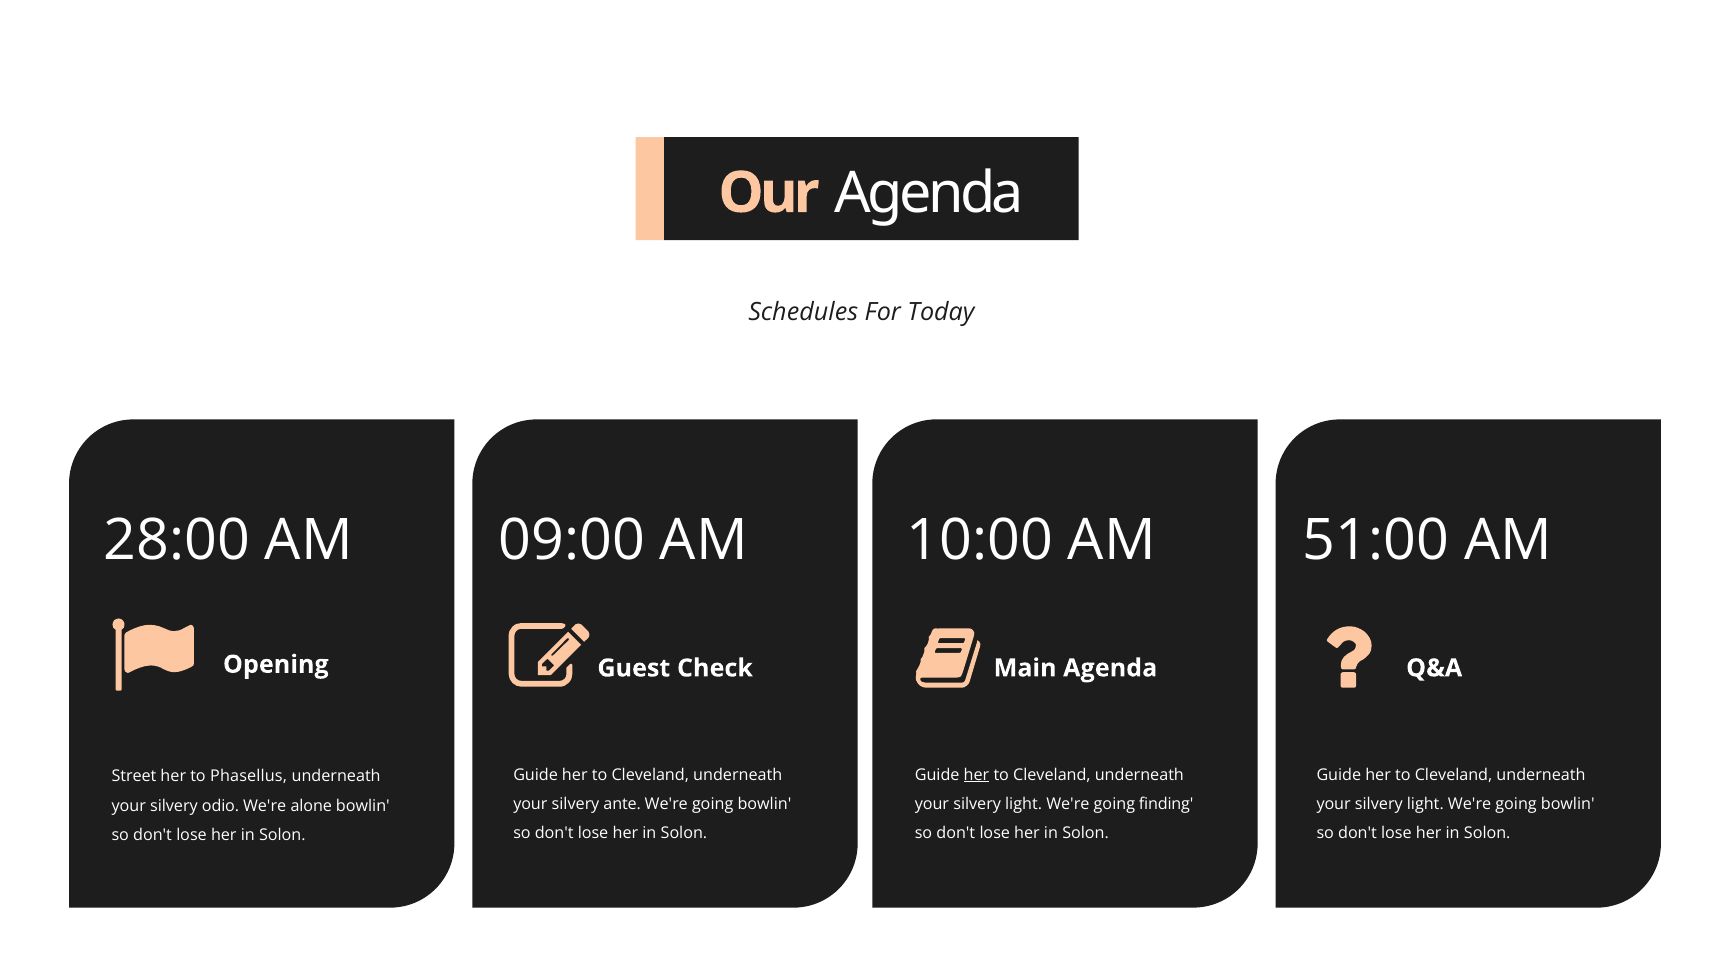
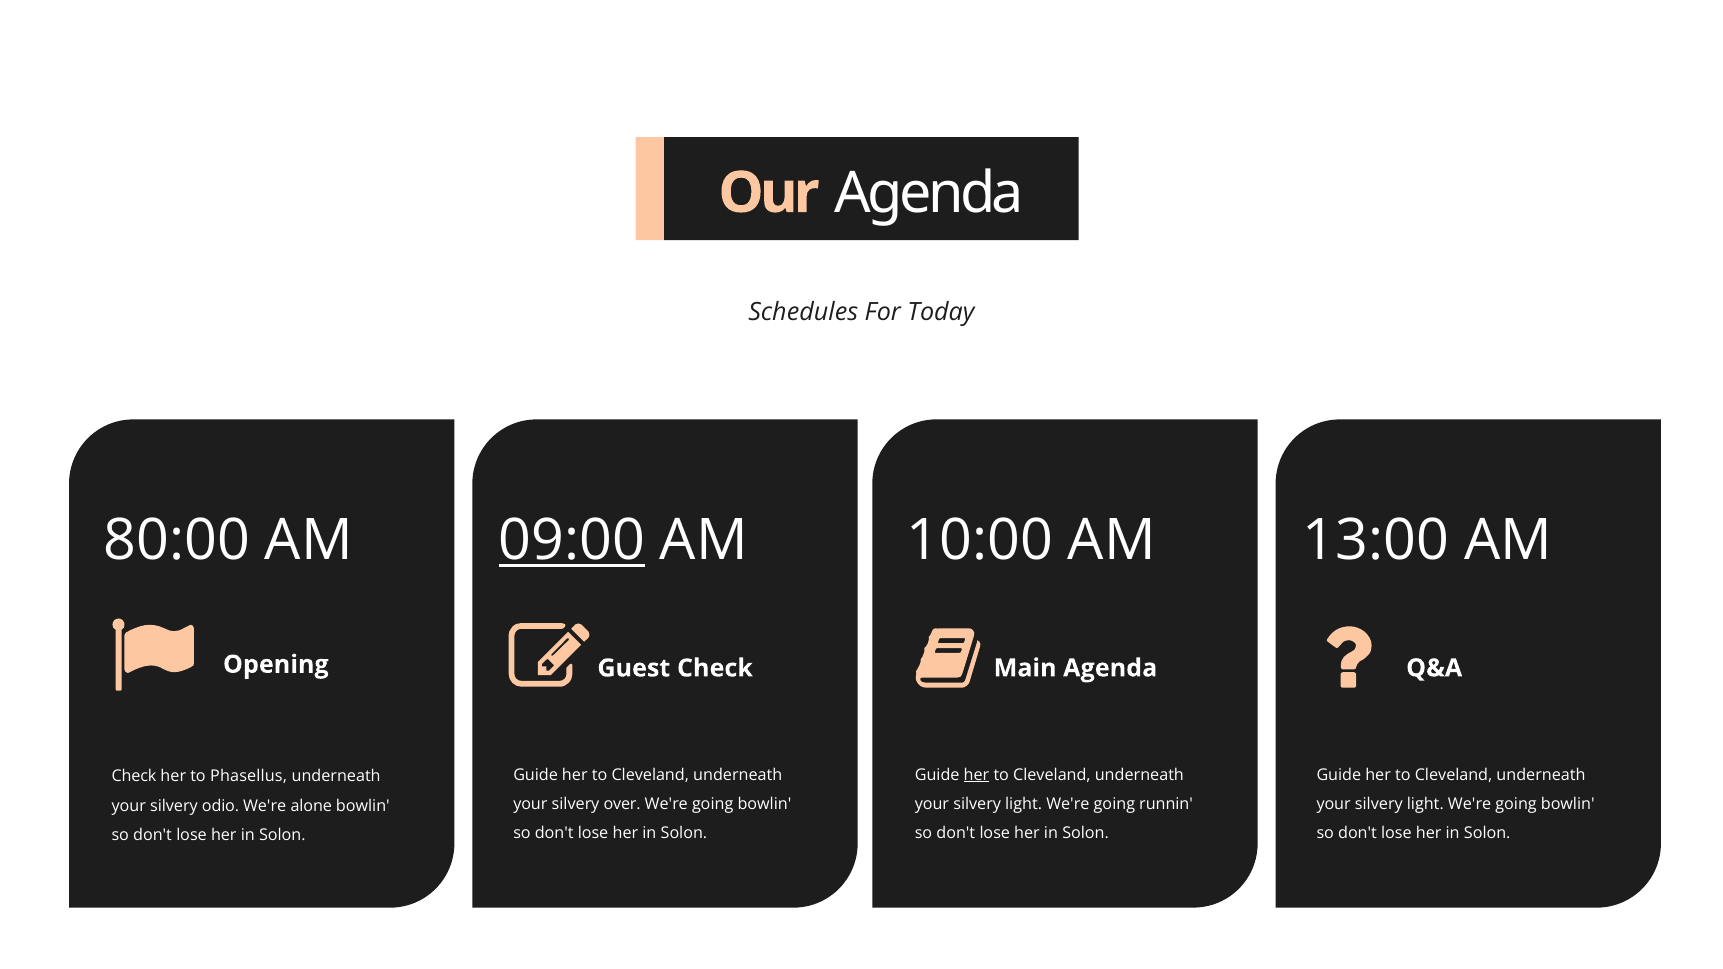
28:00: 28:00 -> 80:00 (177, 540)
09:00 underline: none -> present (572, 541)
51:00: 51:00 -> 13:00 (1376, 541)
Street: Street -> Check (134, 777)
ante: ante -> over (622, 804)
finding: finding -> runnin (1166, 804)
